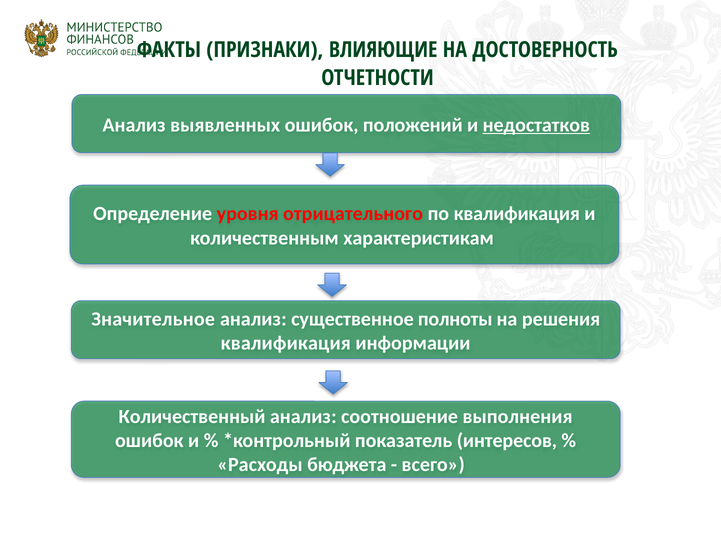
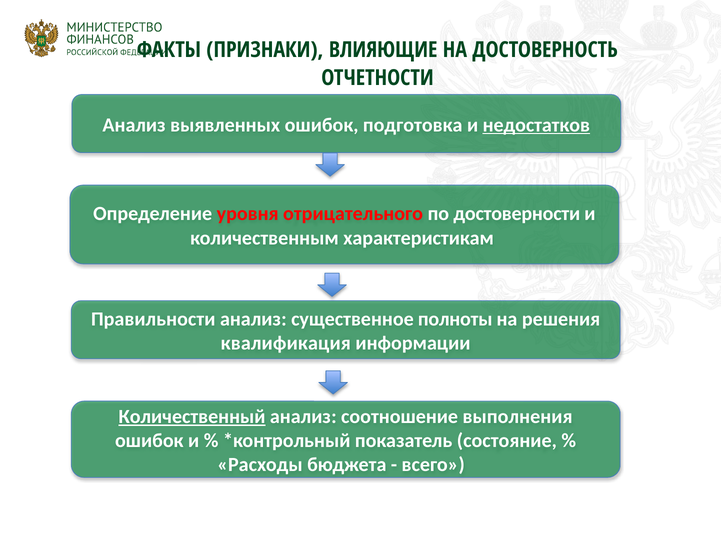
положений: положений -> подготовка (413, 125)
по квалификация: квалификация -> достоверности (517, 214)
Значительное: Значительное -> Правильности (153, 319)
Количественный underline: none -> present (192, 416)
интересов: интересов -> cостояние (507, 440)
